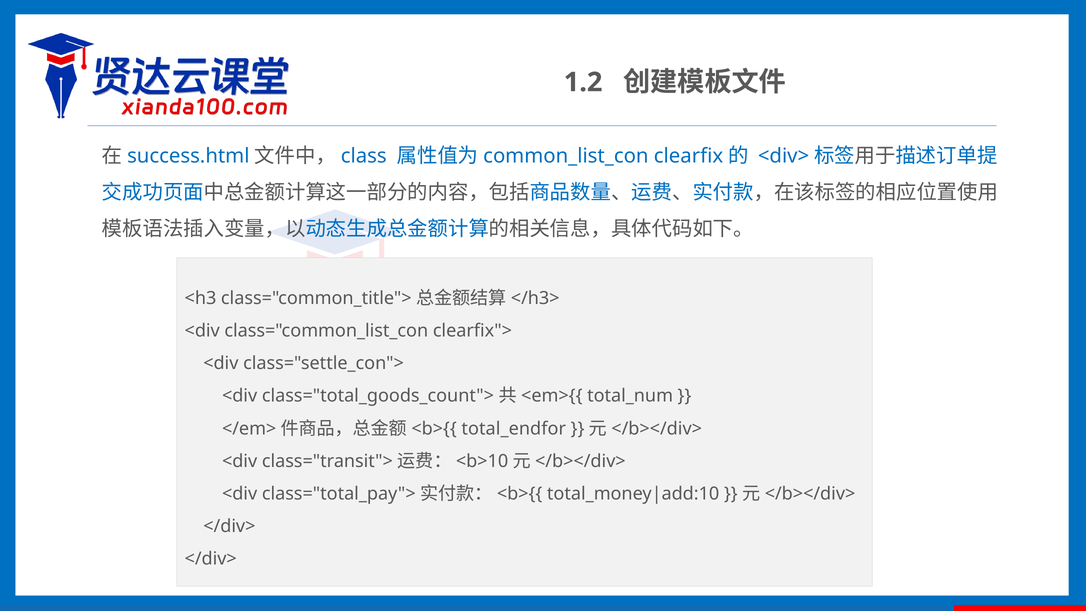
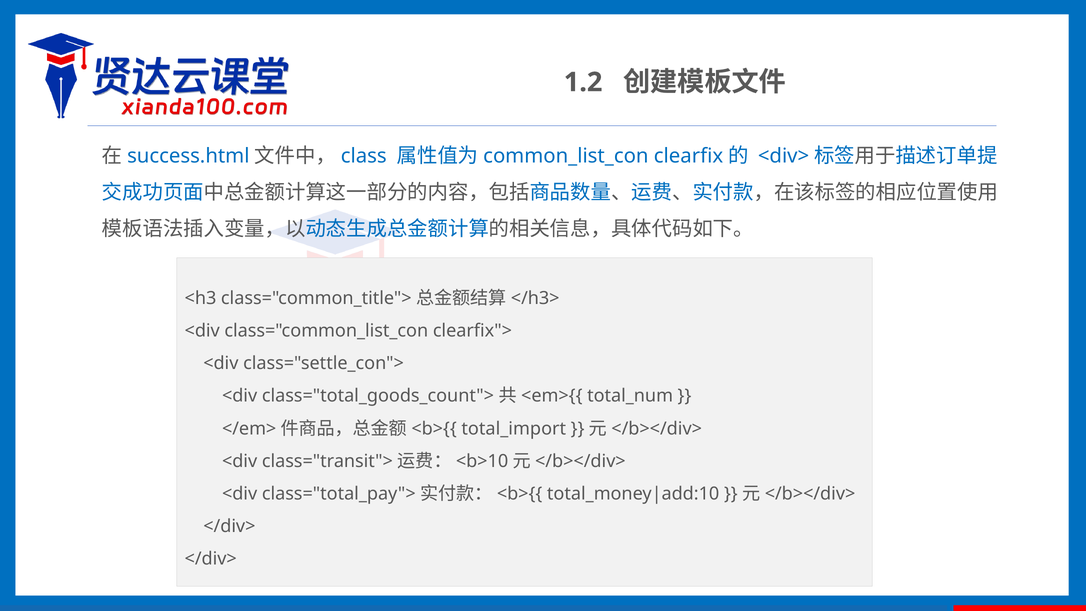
total_endfor: total_endfor -> total_import (514, 429)
